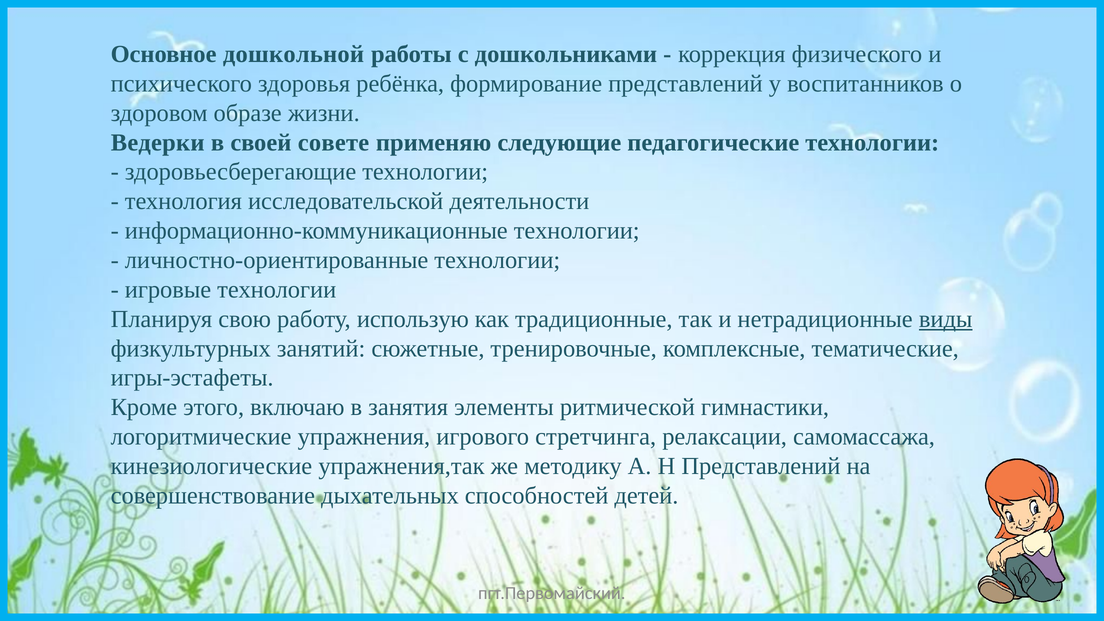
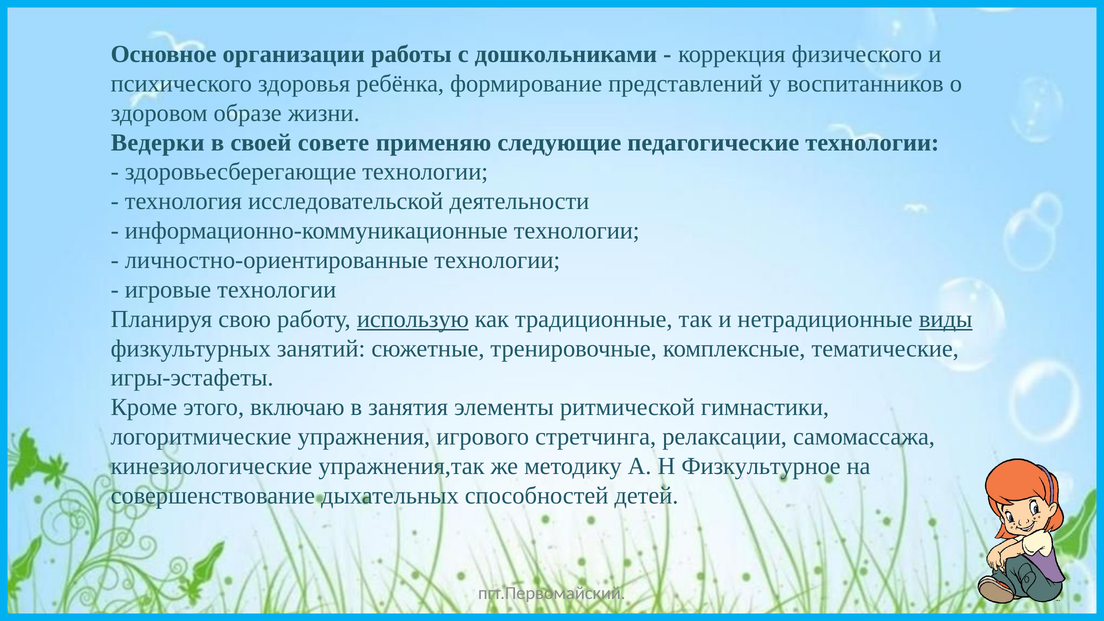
дошкольной: дошкольной -> организации (294, 54)
использую underline: none -> present (413, 319)
Н Представлений: Представлений -> Физкультурное (761, 466)
